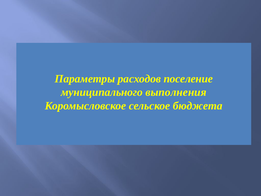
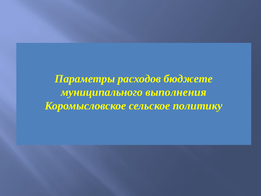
поселение: поселение -> бюджете (188, 79)
бюджета: бюджета -> политику (198, 106)
